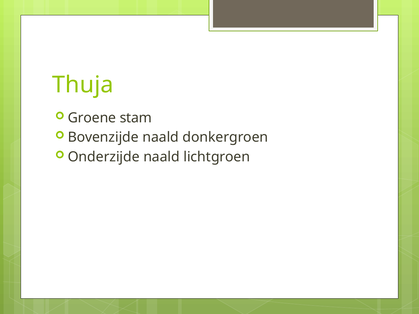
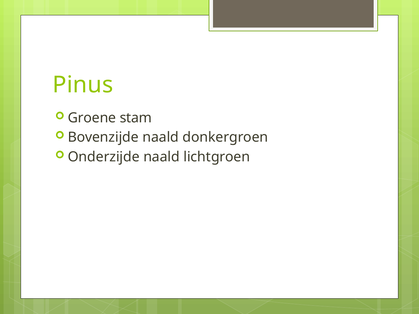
Thuja: Thuja -> Pinus (83, 85)
